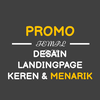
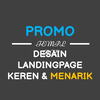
PROMO colour: yellow -> light blue (50, 31)
